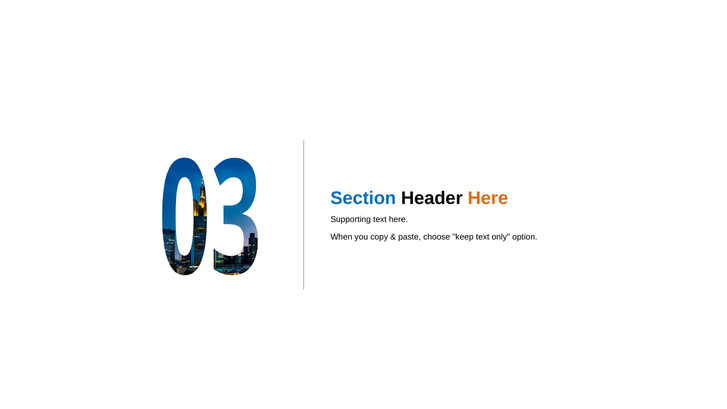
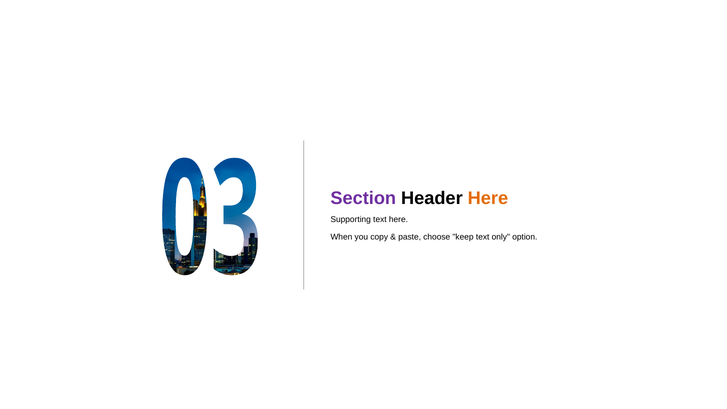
Section colour: blue -> purple (363, 198)
